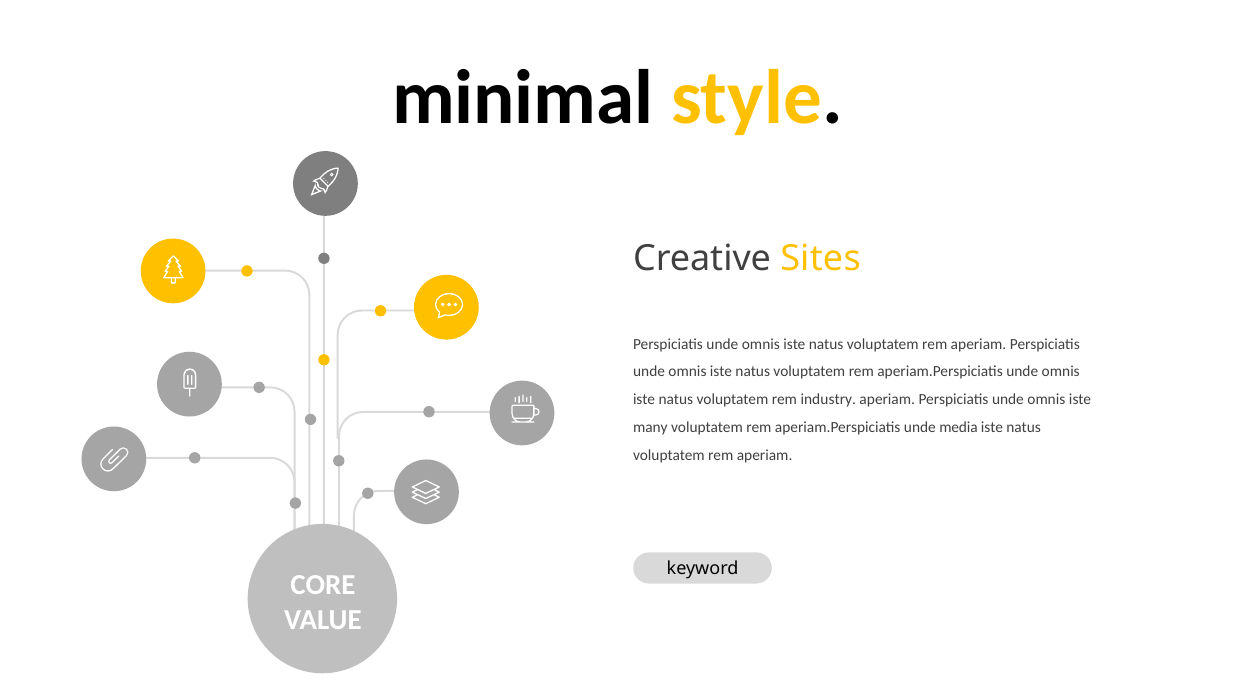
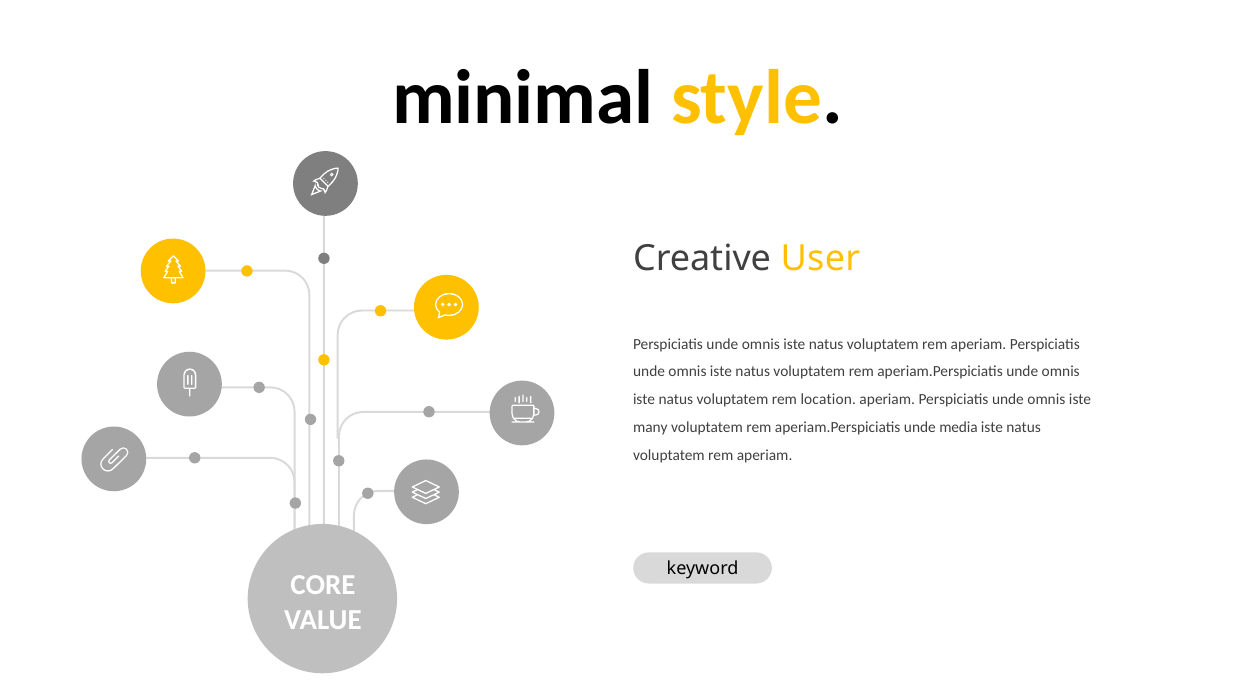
Sites: Sites -> User (820, 259)
industry: industry -> location (828, 400)
